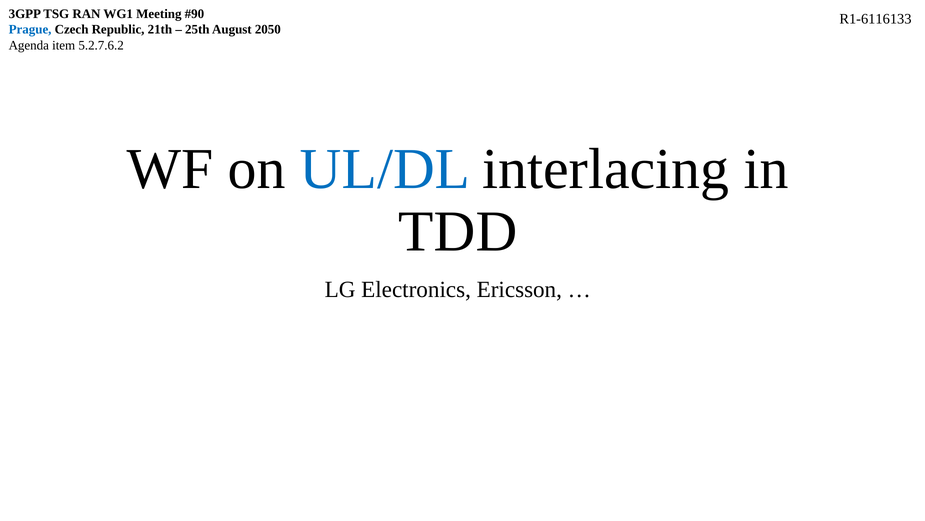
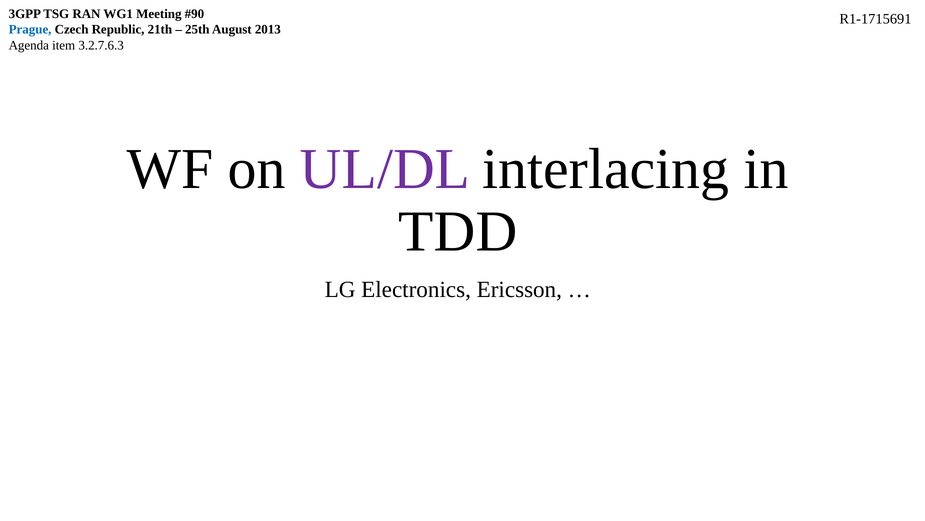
R1-6116133: R1-6116133 -> R1-1715691 (875, 19)
2050: 2050 -> 2013 (268, 30)
5.2.7.6.2: 5.2.7.6.2 -> 3.2.7.6.3 (101, 45)
UL/DL colour: blue -> purple (385, 169)
